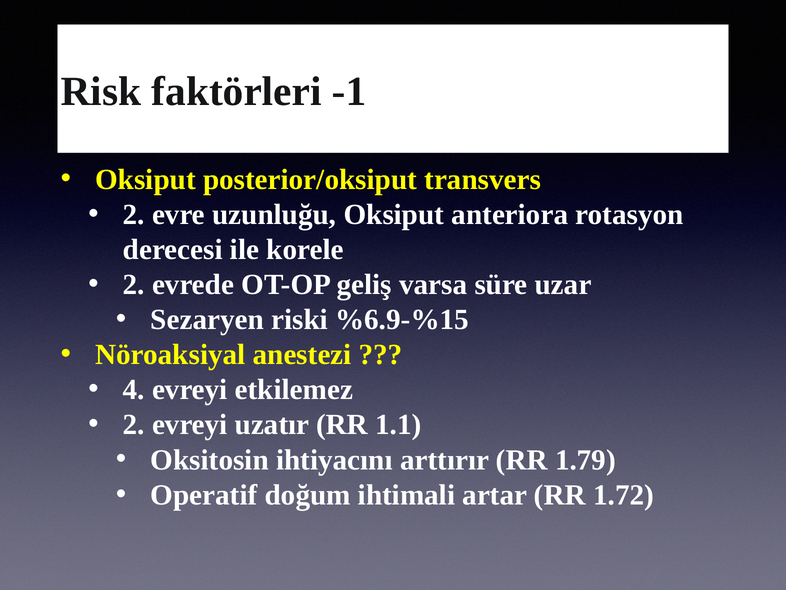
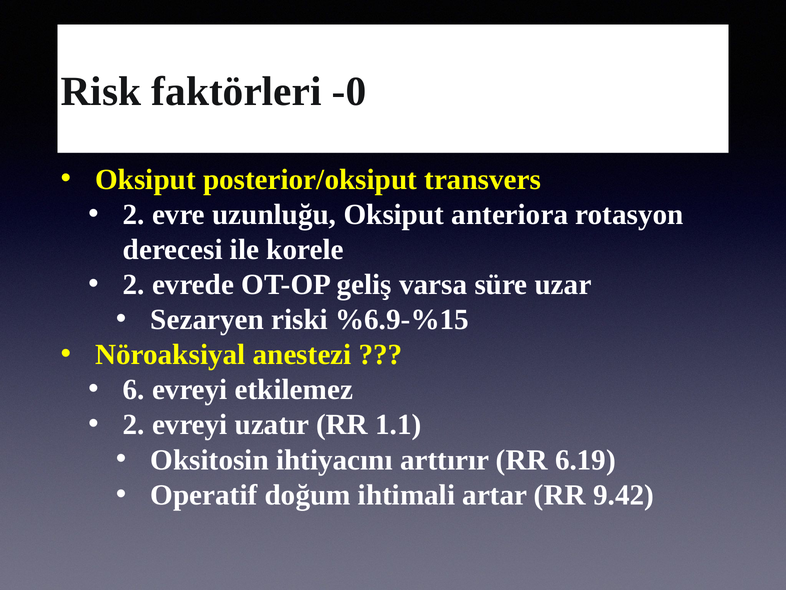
-1: -1 -> -0 (349, 92)
4: 4 -> 6 (134, 389)
1.79: 1.79 -> 6.19 (585, 459)
1.72: 1.72 -> 9.42 (624, 495)
